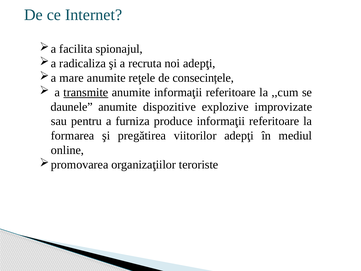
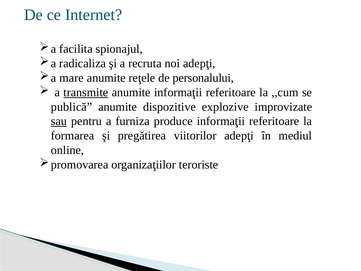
consecințele: consecințele -> personalului (203, 78)
daunele: daunele -> publică (72, 107)
sau underline: none -> present (59, 121)
